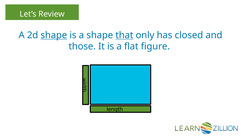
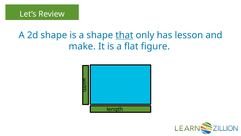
shape underline: present -> none (54, 35)
closed: closed -> lesson (189, 35)
those: those -> make (82, 46)
